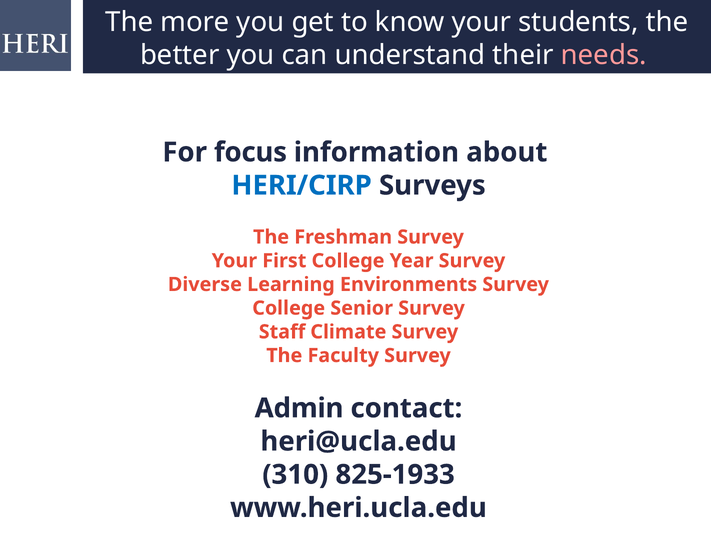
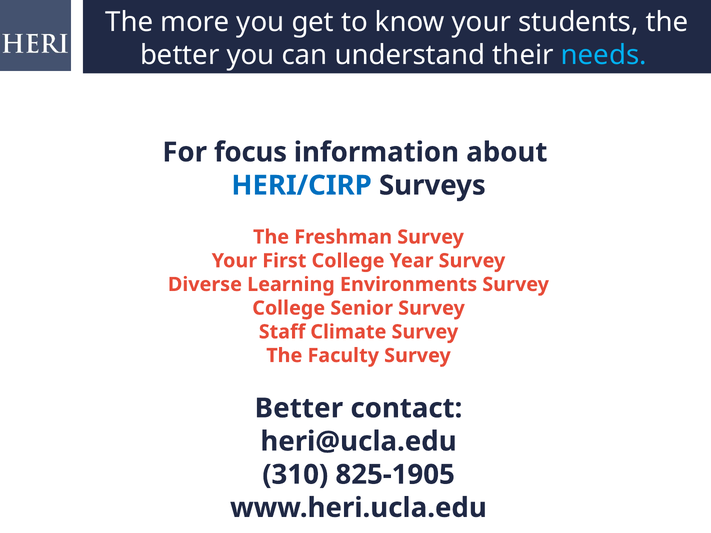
needs colour: pink -> light blue (604, 55)
Admin: Admin -> Better (299, 408)
825-1933: 825-1933 -> 825-1905 (395, 475)
